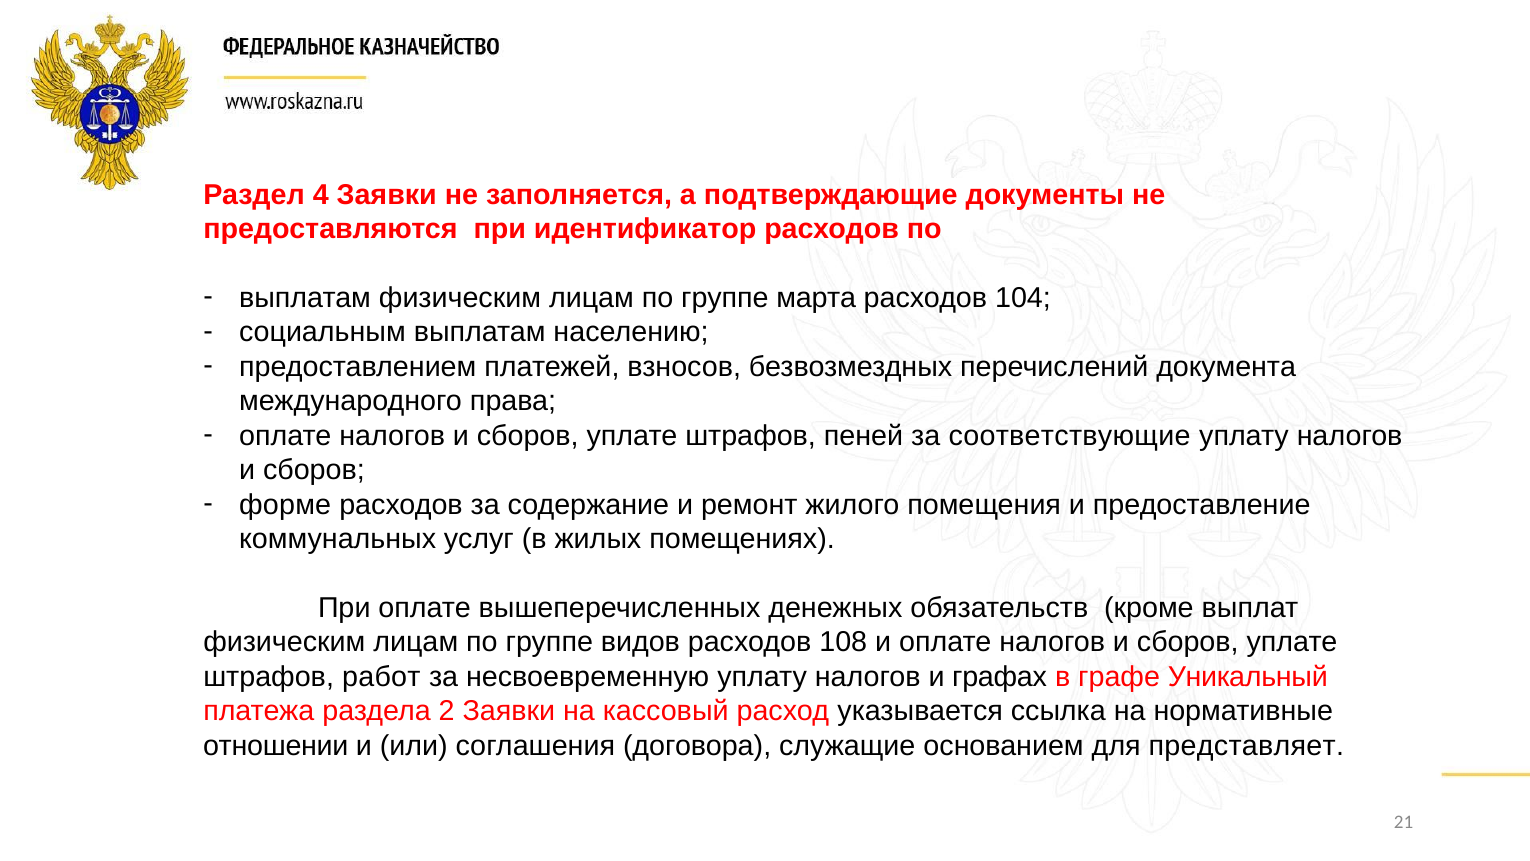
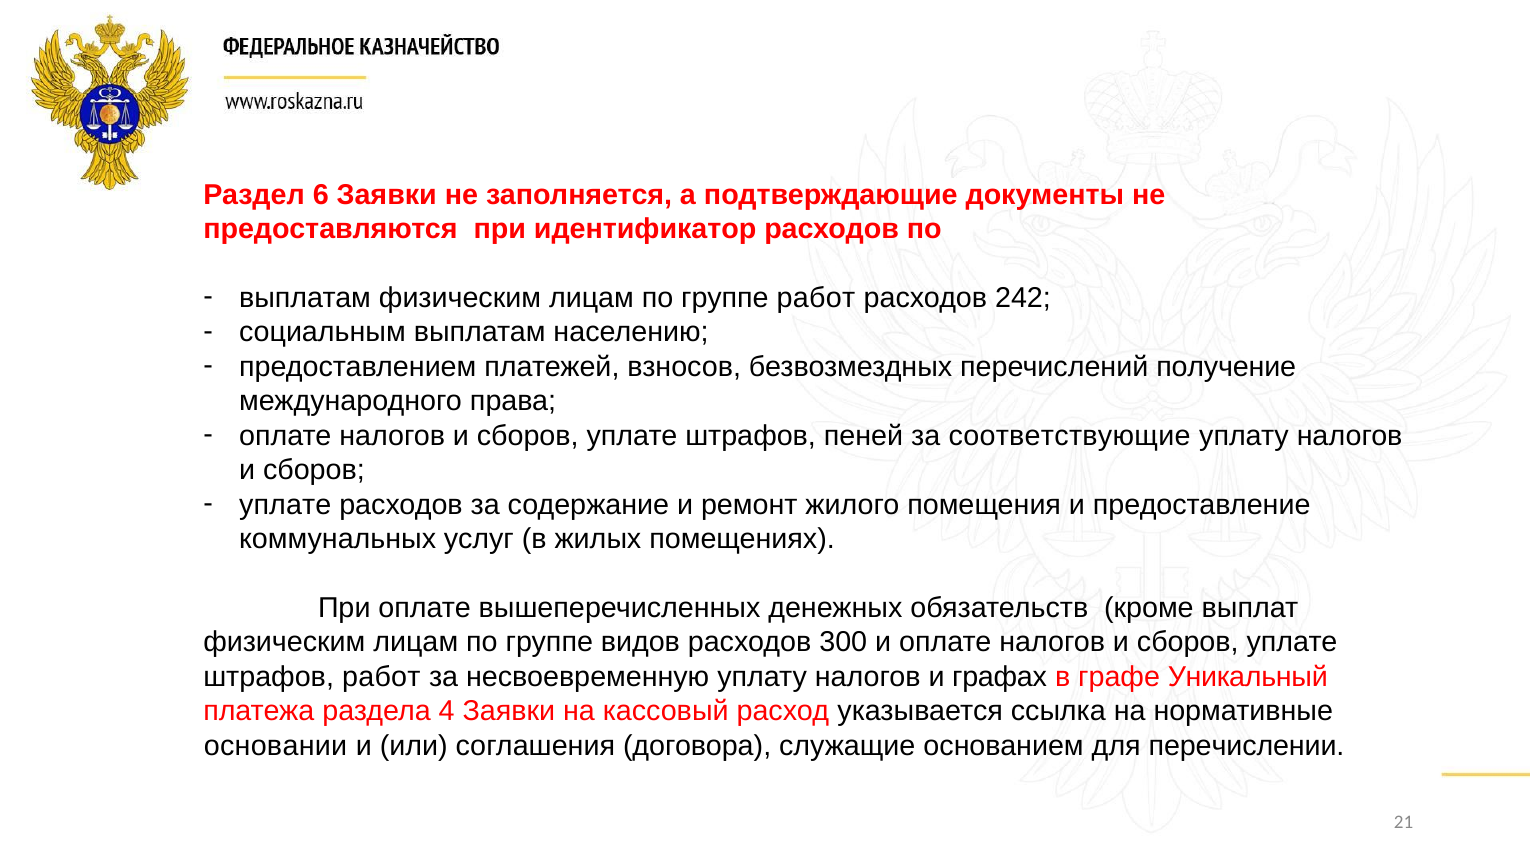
4: 4 -> 6 (321, 195)
группе марта: марта -> работ (816, 298)
104: 104 -> 242 (1023, 298)
документа: документа -> получение (1226, 367)
форме: форме -> уплате (285, 504)
108: 108 -> 300 (843, 642)
2: 2 -> 4 (447, 711)
отношении: отношении -> основании (275, 745)
представляет: представляет -> перечислении (1247, 745)
